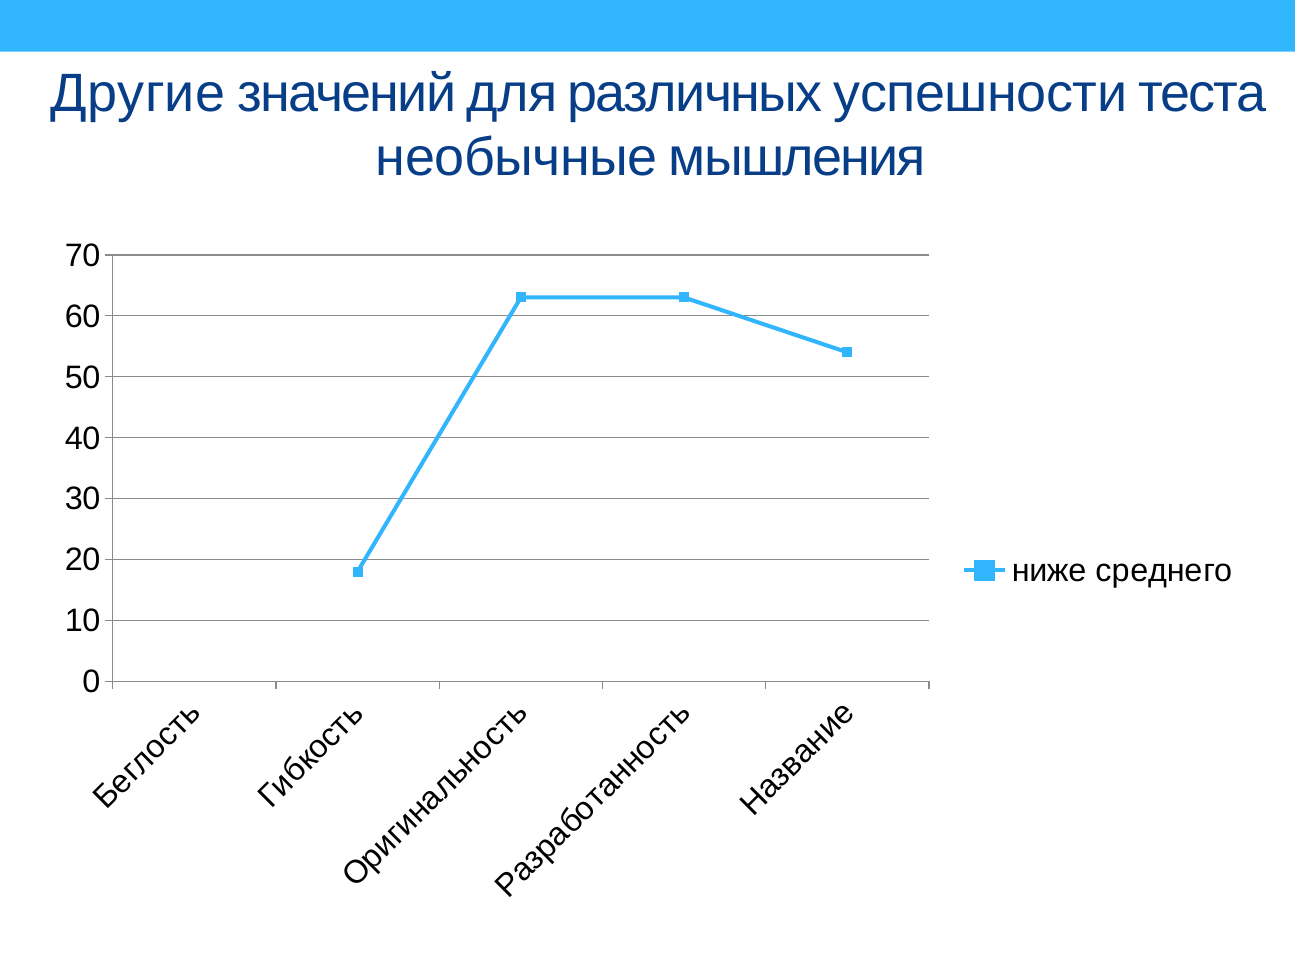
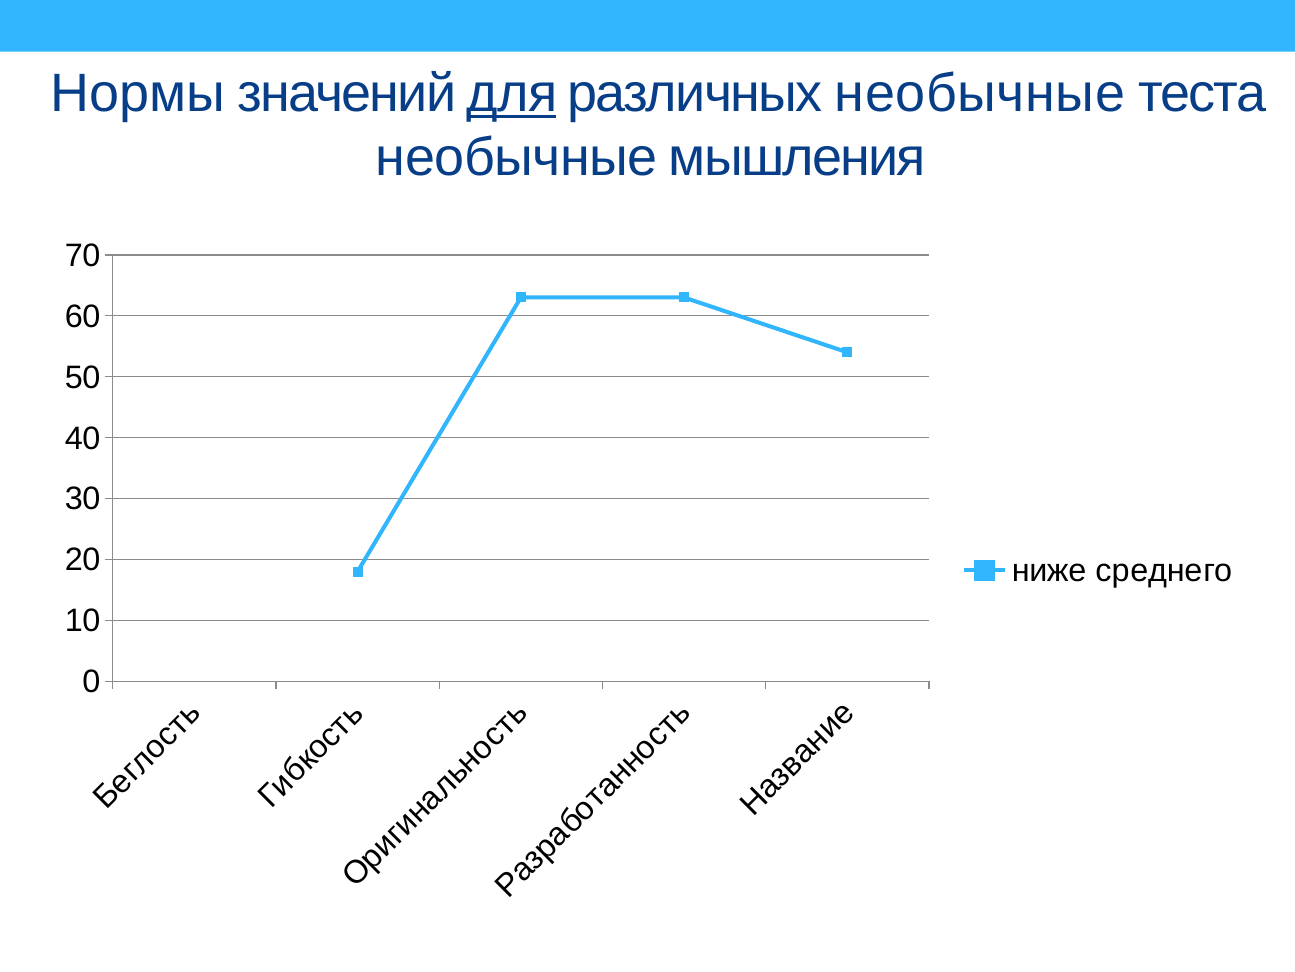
Другие: Другие -> Нормы (138, 93)
для underline: none -> present (512, 93)
различных успешности: успешности -> необычные (980, 93)
